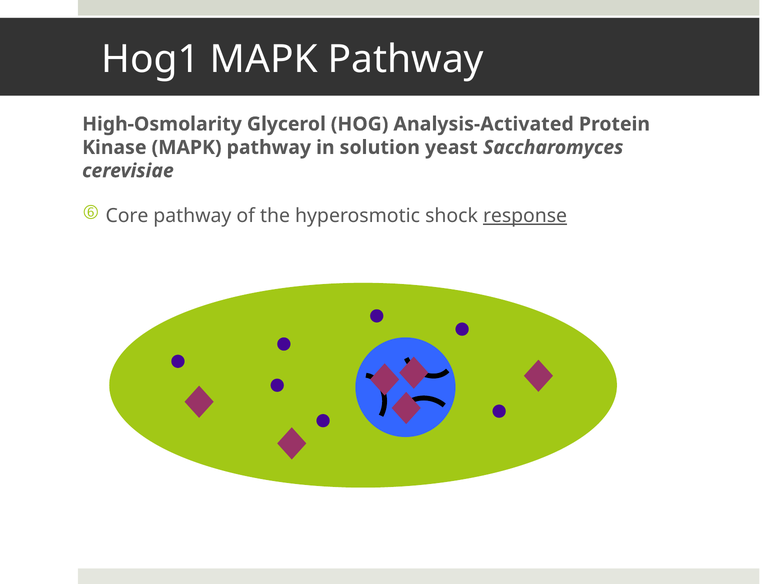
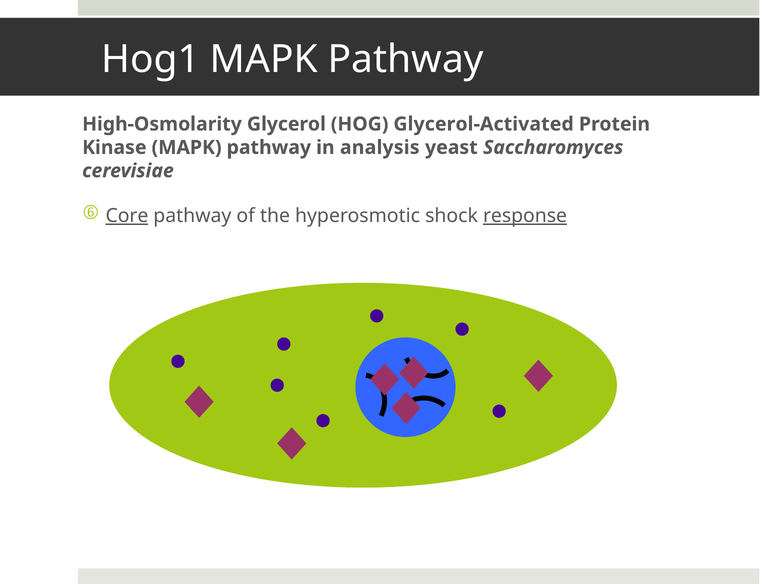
Analysis-Activated: Analysis-Activated -> Glycerol-Activated (484, 124)
solution: solution -> analysis (380, 148)
Core underline: none -> present (127, 216)
